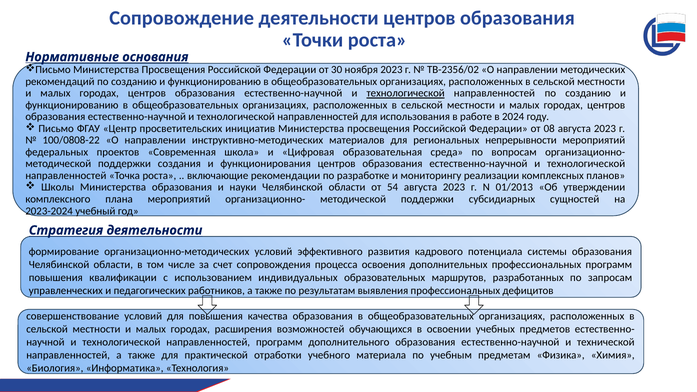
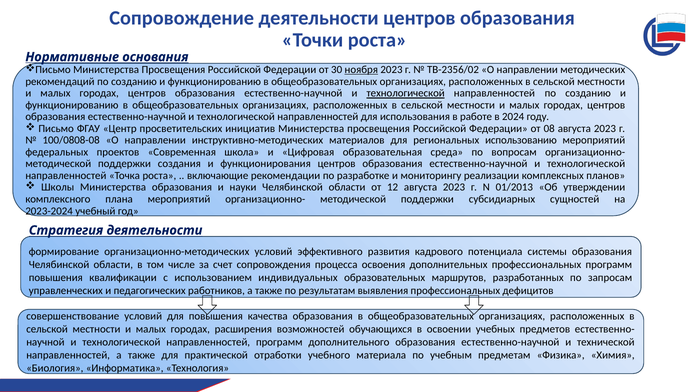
ноября underline: none -> present (361, 70)
100/0808-22: 100/0808-22 -> 100/0808-08 (71, 140)
непрерывности: непрерывности -> использованию (521, 140)
54: 54 -> 12 (393, 187)
